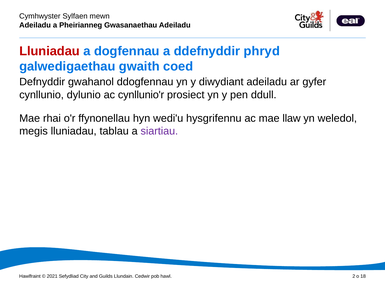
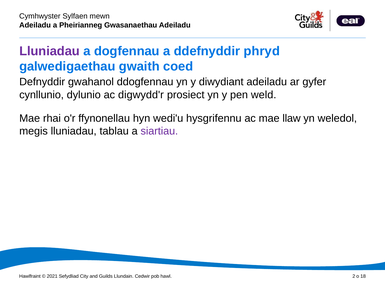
Lluniadau colour: red -> purple (50, 51)
cynllunio'r: cynllunio'r -> digwydd'r (141, 95)
ddull: ddull -> weld (264, 95)
